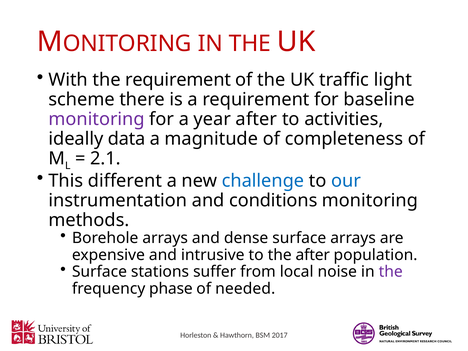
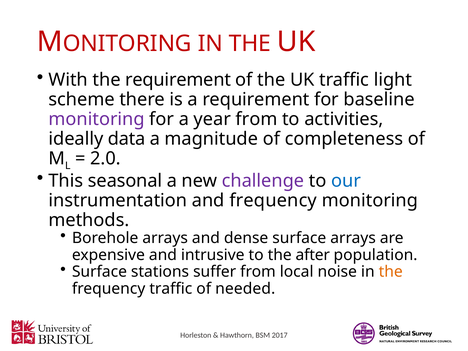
year after: after -> from (256, 119)
2.1: 2.1 -> 2.0 (105, 159)
different: different -> seasonal (125, 181)
challenge colour: blue -> purple (263, 181)
and conditions: conditions -> frequency (273, 201)
the colour: purple -> orange (391, 272)
frequency phase: phase -> traffic (171, 289)
